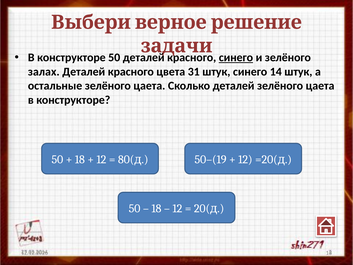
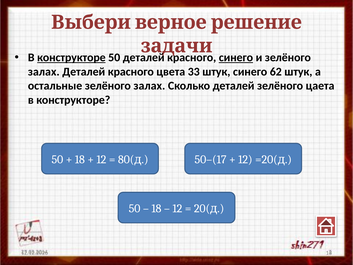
конструкторе underline: none -> present (71, 58)
31: 31 -> 33 (194, 72)
14: 14 -> 62 (276, 72)
остальные зелёного цаета: цаета -> залах (149, 86)
50–(19: 50–(19 -> 50–(17 (210, 159)
